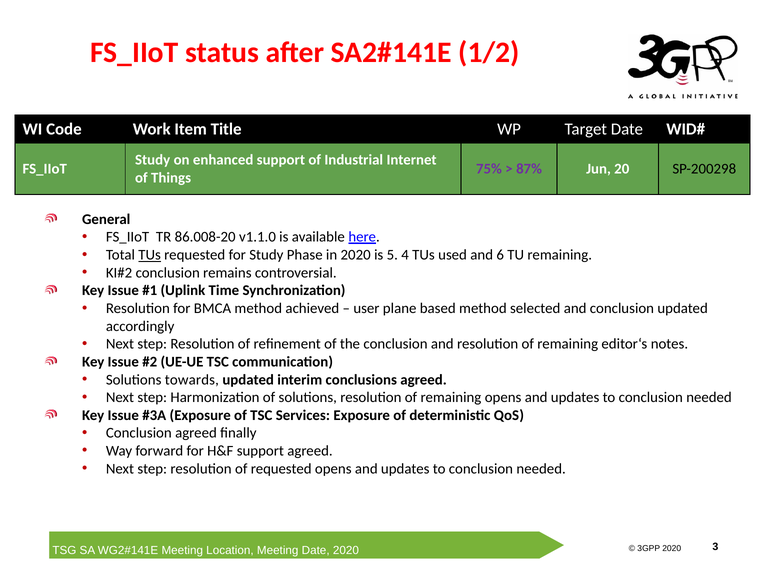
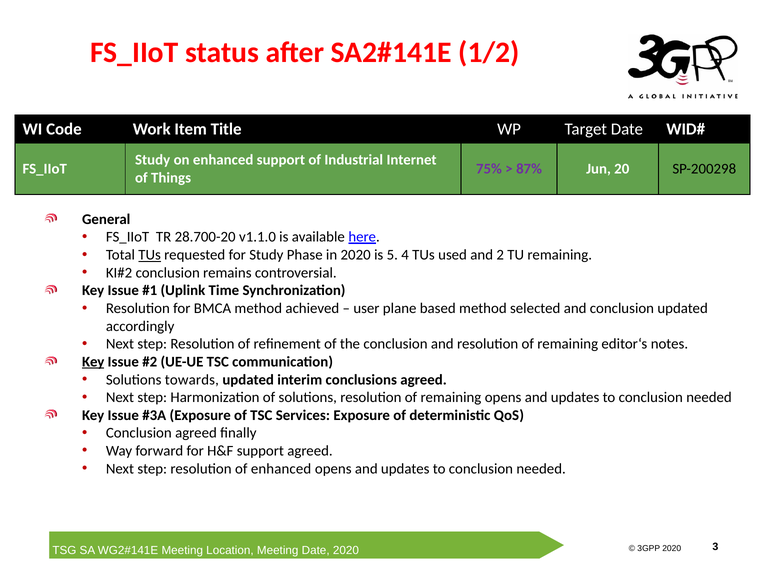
86.008-20: 86.008-20 -> 28.700-20 (205, 237)
6: 6 -> 2 (500, 255)
Key underline: none -> present (93, 362)
of requested: requested -> enhanced (281, 469)
